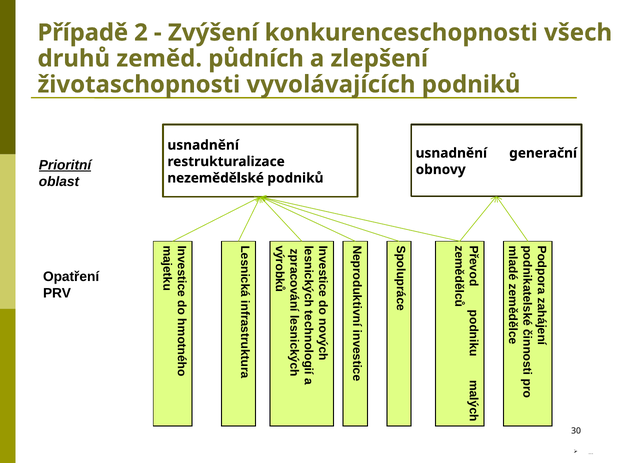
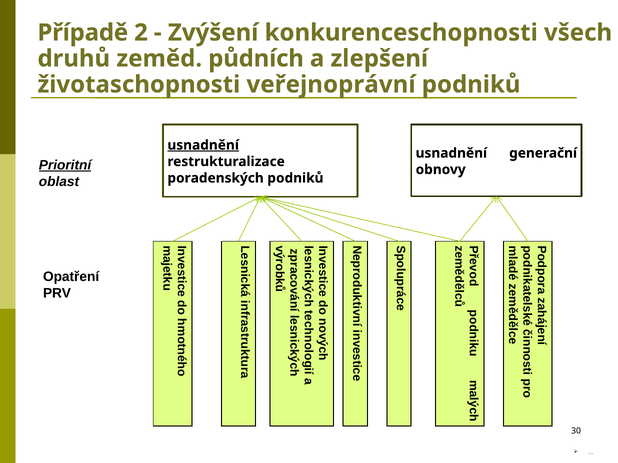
vyvolávajících: vyvolávajících -> veřejnoprávní (331, 85)
usnadnění underline: none -> present (203, 145)
nezemědělské: nezemědělské -> poradenských (216, 178)
